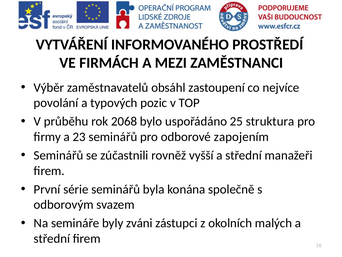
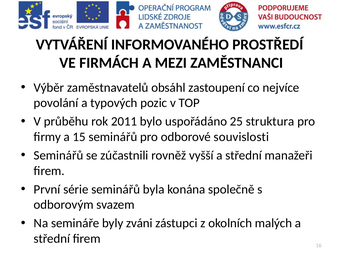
2068: 2068 -> 2011 (124, 121)
23: 23 -> 15 (79, 137)
zapojením: zapojením -> souvislosti (241, 137)
